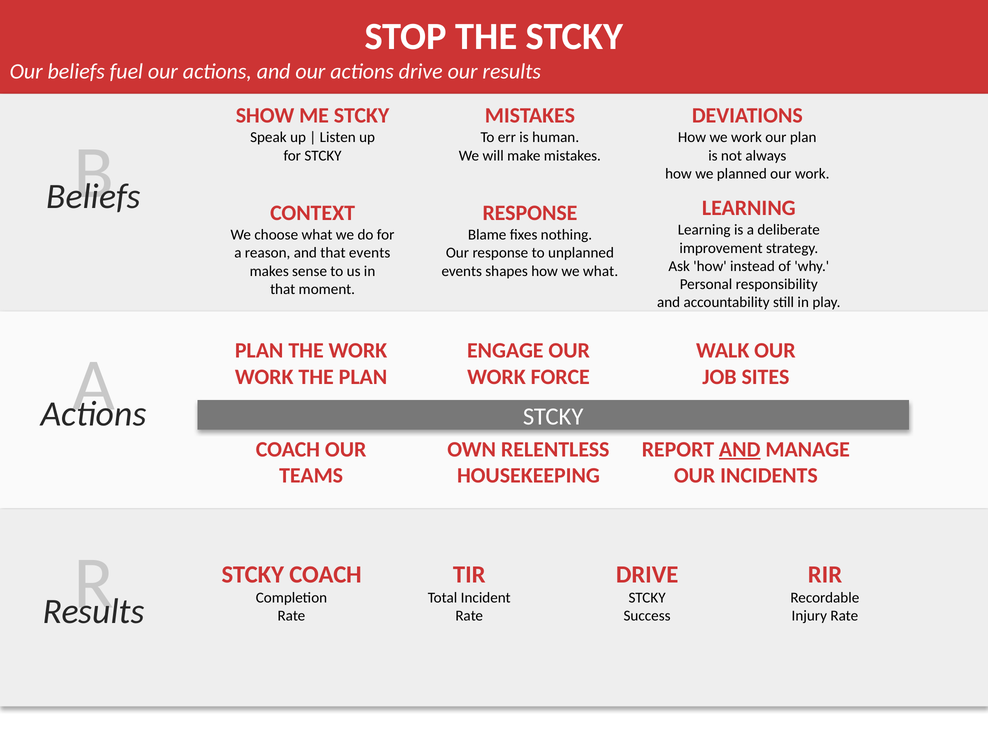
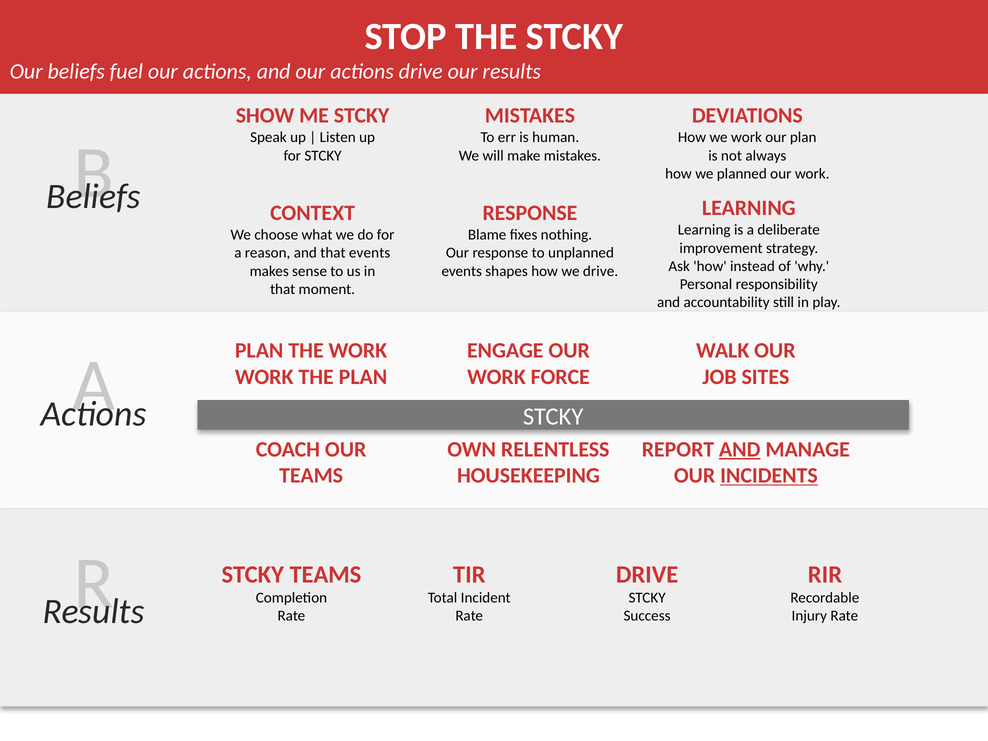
we what: what -> drive (601, 271)
INCIDENTS underline: none -> present (769, 476)
STCKY COACH: COACH -> TEAMS (325, 575)
